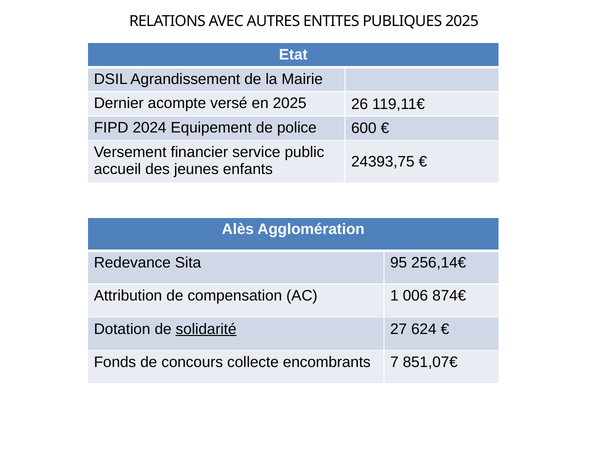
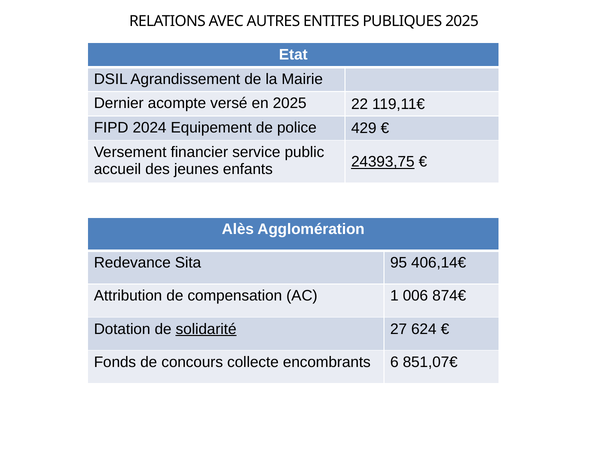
26: 26 -> 22 (360, 104)
600: 600 -> 429 (364, 128)
24393,75 underline: none -> present (383, 162)
256,14€: 256,14€ -> 406,14€ (439, 263)
7: 7 -> 6 (394, 362)
